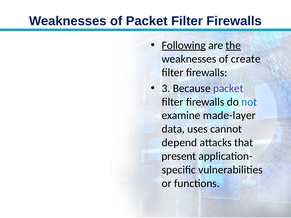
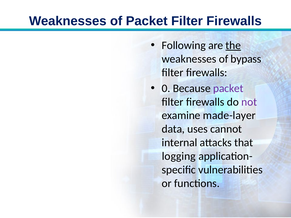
Following underline: present -> none (184, 45)
create: create -> bypass (246, 59)
3: 3 -> 0 (166, 88)
not colour: blue -> purple (249, 102)
depend: depend -> internal (179, 143)
present: present -> logging (179, 156)
